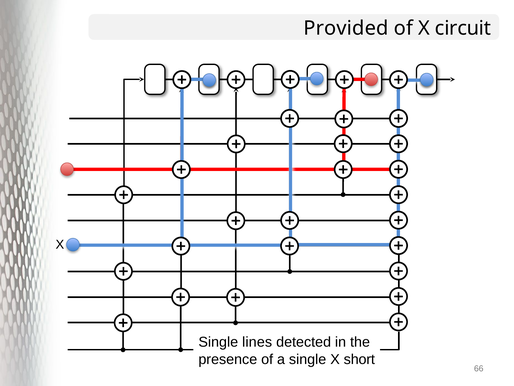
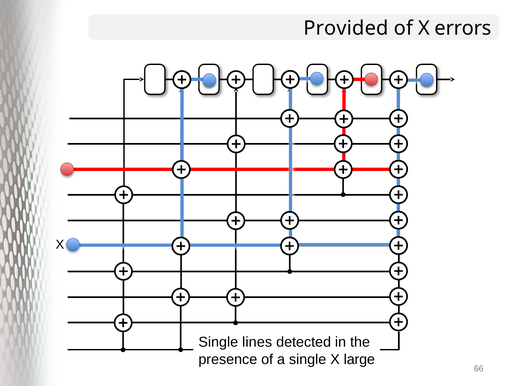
circuit: circuit -> errors (463, 28)
short: short -> large (359, 359)
